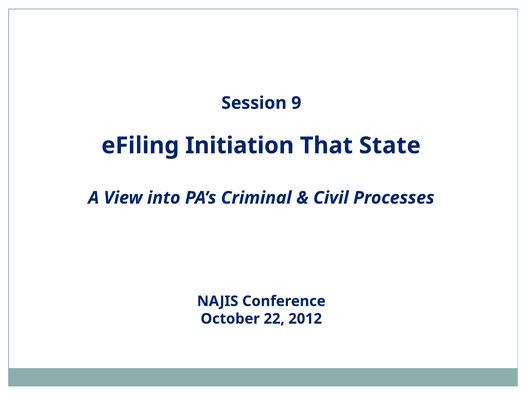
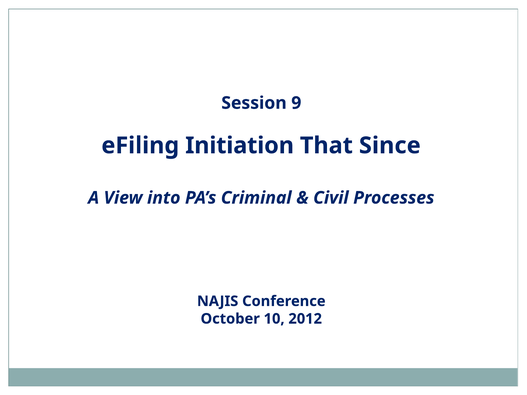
State: State -> Since (390, 146)
22: 22 -> 10 (274, 319)
